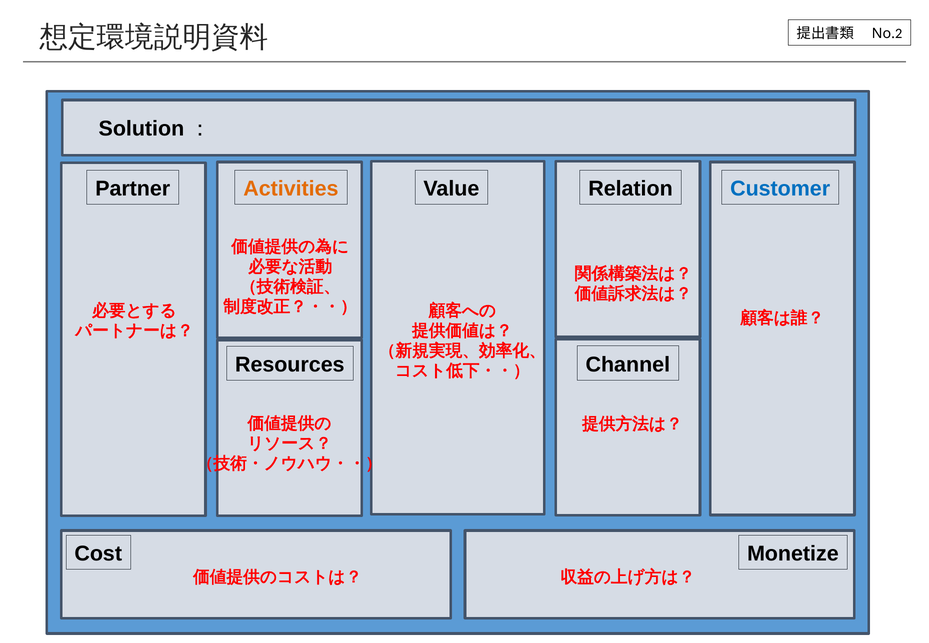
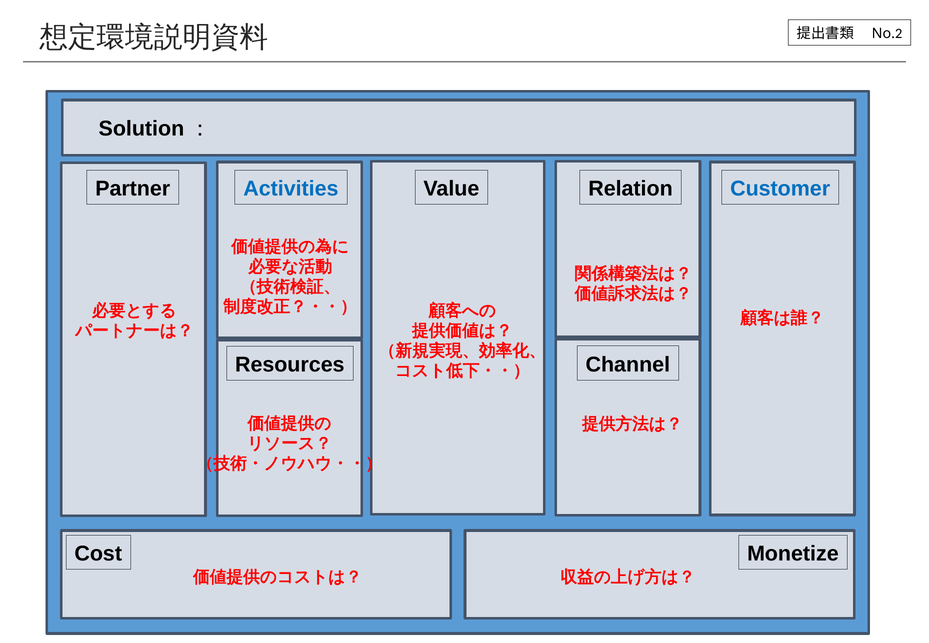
Activities colour: orange -> blue (291, 189)
